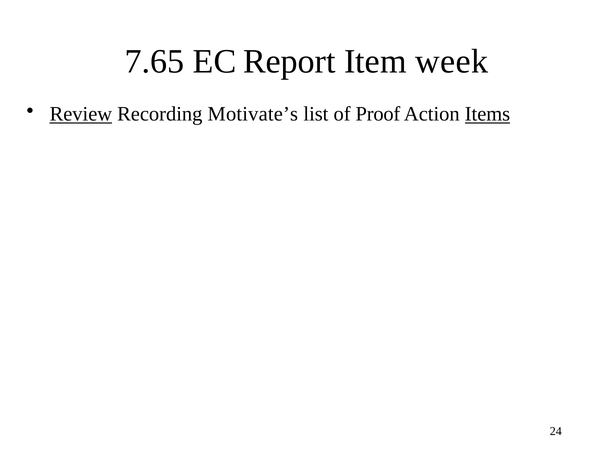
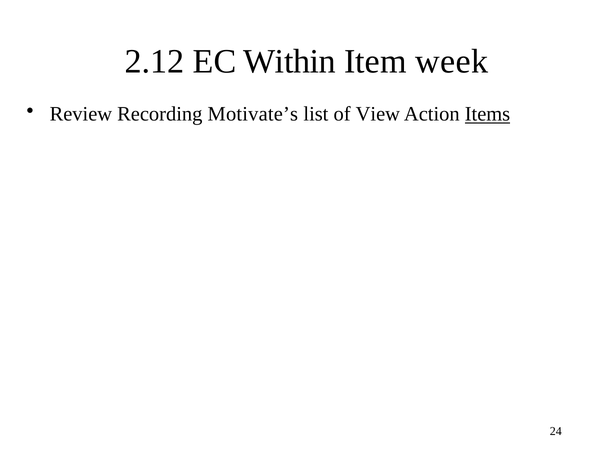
7.65: 7.65 -> 2.12 (155, 61)
Report: Report -> Within (290, 61)
Review underline: present -> none (81, 114)
Proof: Proof -> View (378, 114)
